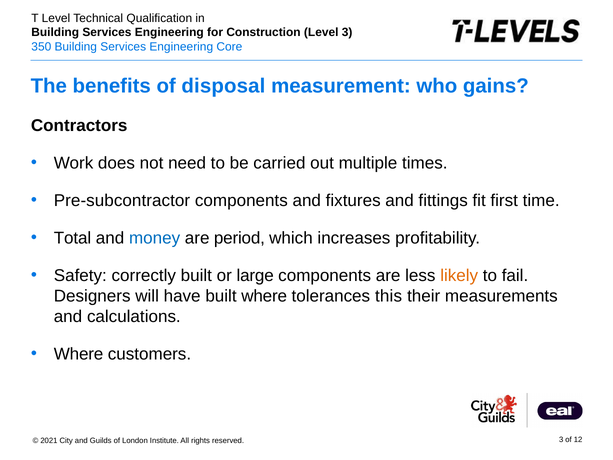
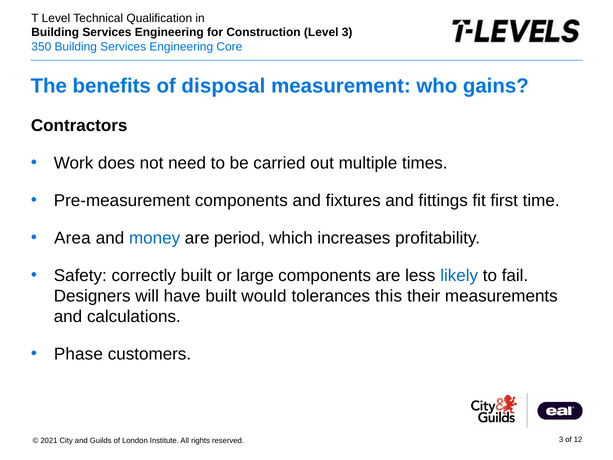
Pre-subcontractor: Pre-subcontractor -> Pre-measurement (122, 200)
Total: Total -> Area (72, 238)
likely colour: orange -> blue (459, 275)
built where: where -> would (264, 296)
Where: Where -> Phase (78, 354)
